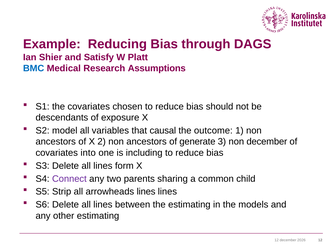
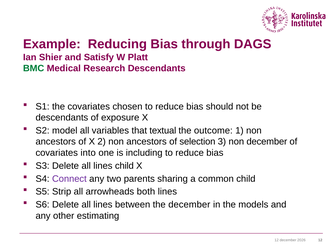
BMC colour: blue -> green (34, 68)
Research Assumptions: Assumptions -> Descendants (157, 68)
causal: causal -> textual (163, 131)
generate: generate -> selection (197, 142)
lines form: form -> child (124, 166)
arrowheads lines: lines -> both (146, 192)
the estimating: estimating -> december (189, 205)
